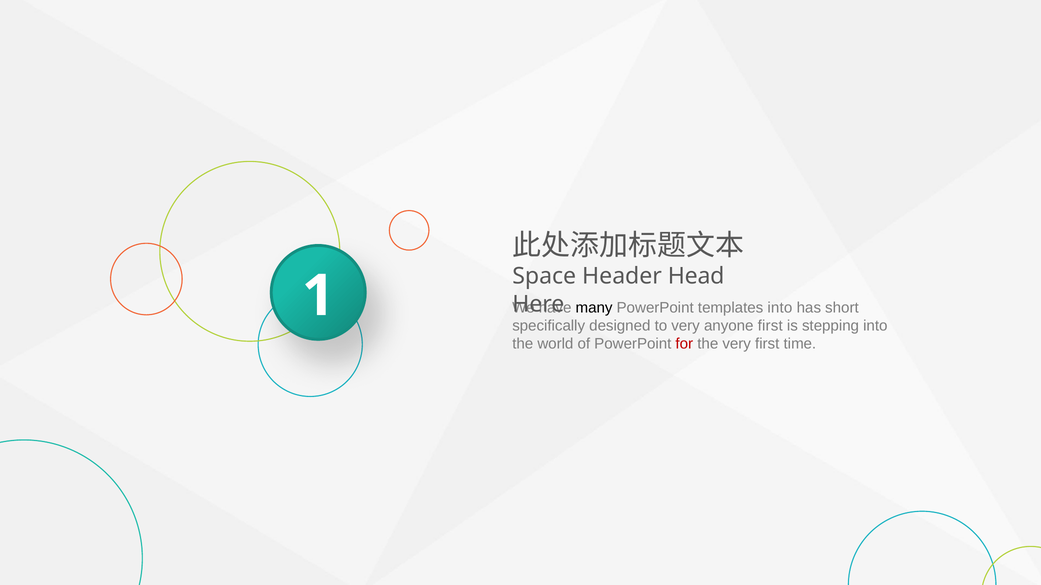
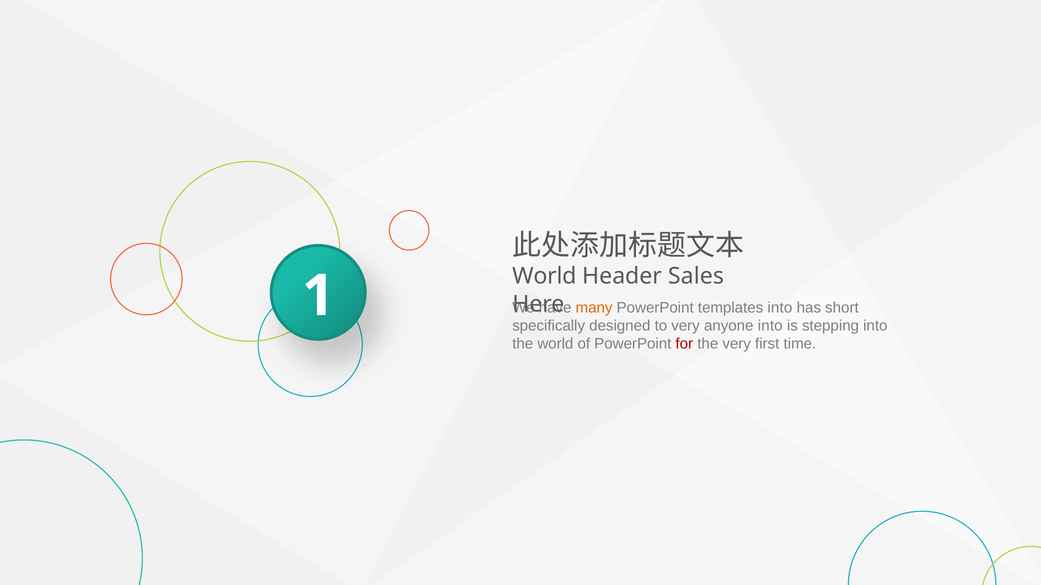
Space: Space -> World (544, 277)
Head: Head -> Sales (696, 277)
many colour: black -> orange (594, 308)
anyone first: first -> into (770, 326)
